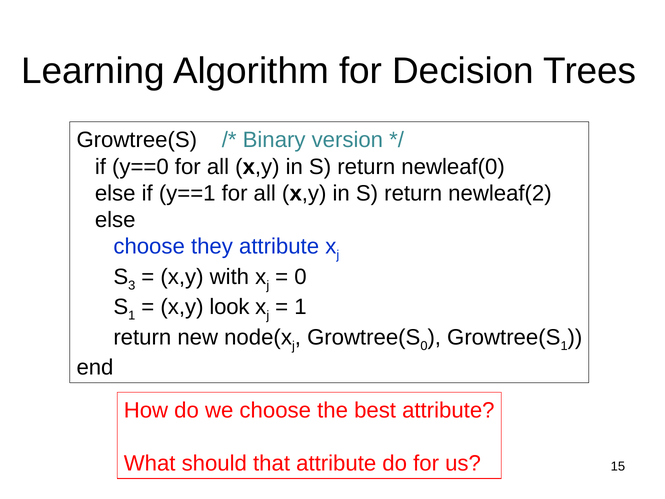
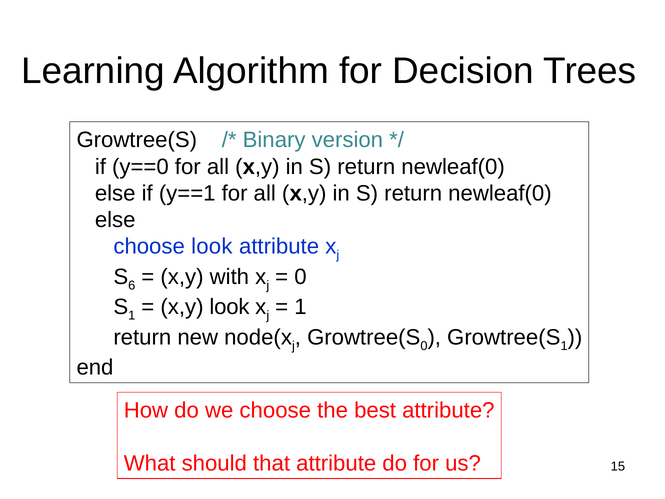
newleaf(2: newleaf(2 -> newleaf(0 (500, 193)
choose they: they -> look (212, 246)
3: 3 -> 6 (132, 285)
